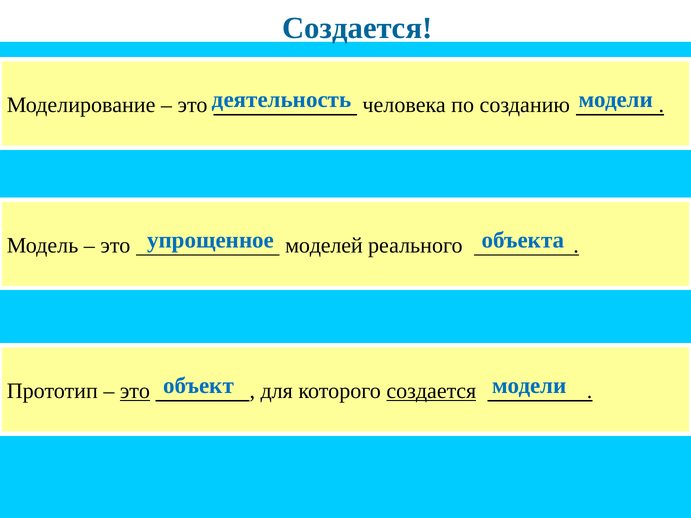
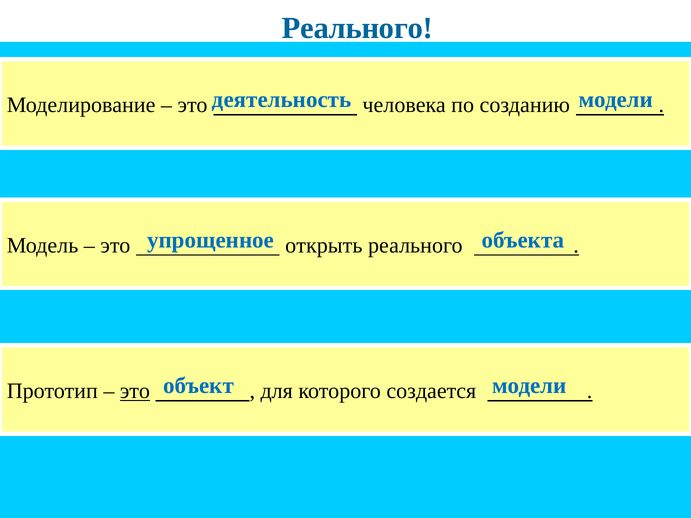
Создается: Создается -> Реального (357, 28)
моделей: моделей -> открыть (324, 245)
создается underline: present -> none (431, 391)
